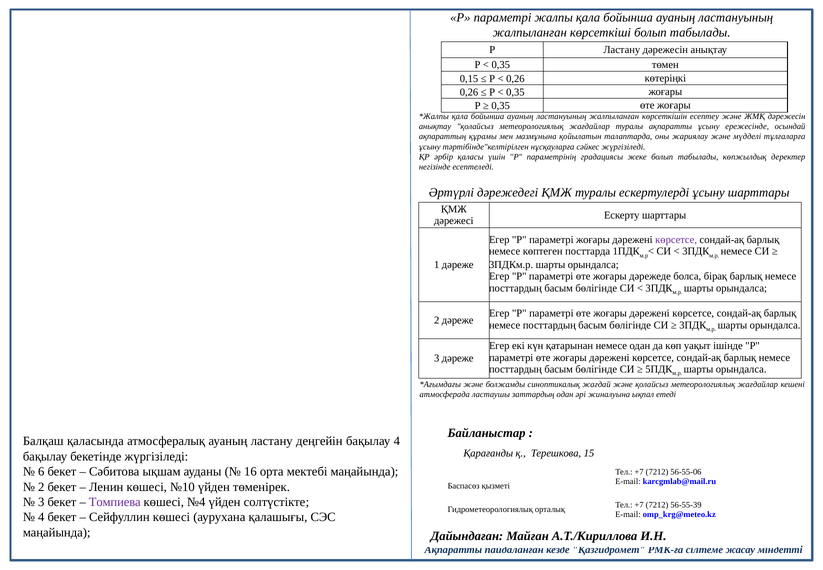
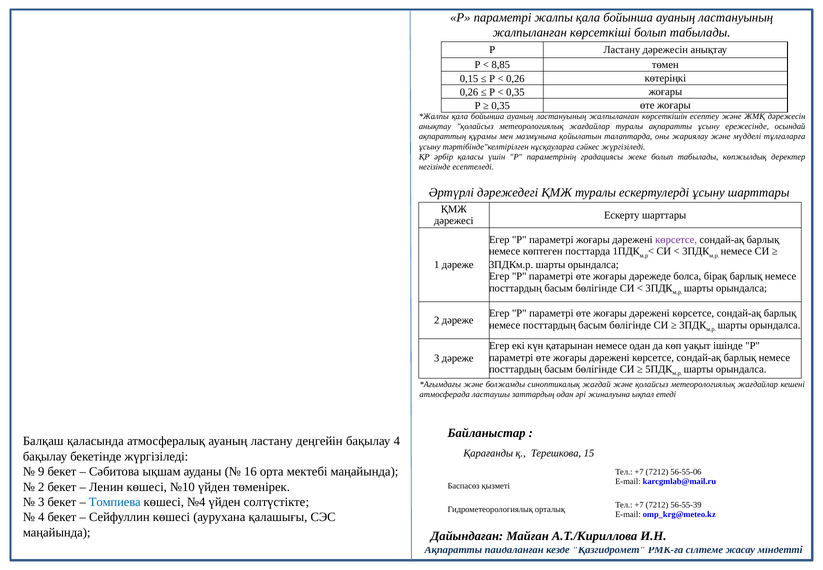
0,35: 0,35 -> 8,85 (501, 65)
6: 6 -> 9 (41, 472)
Томпиева colour: purple -> blue (115, 502)
